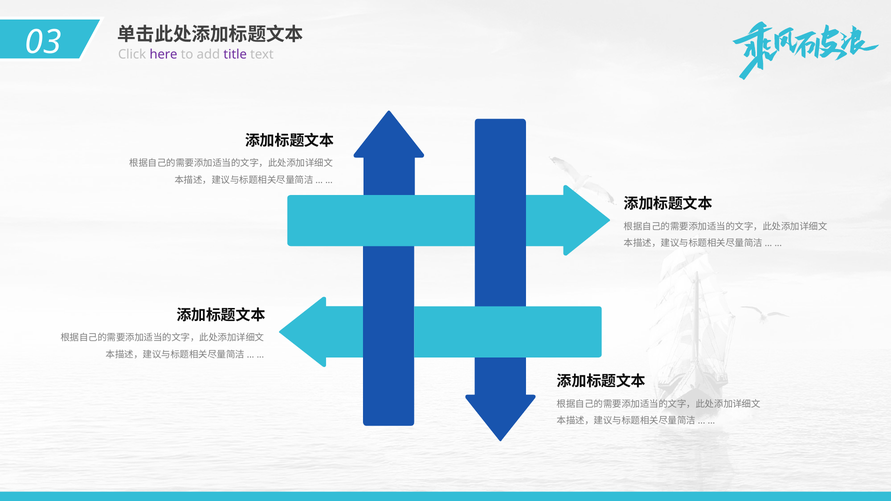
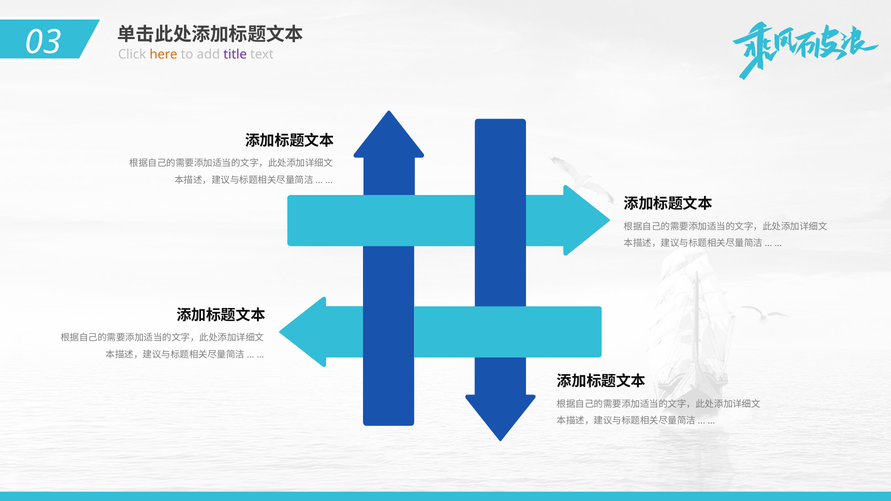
here colour: purple -> orange (163, 54)
